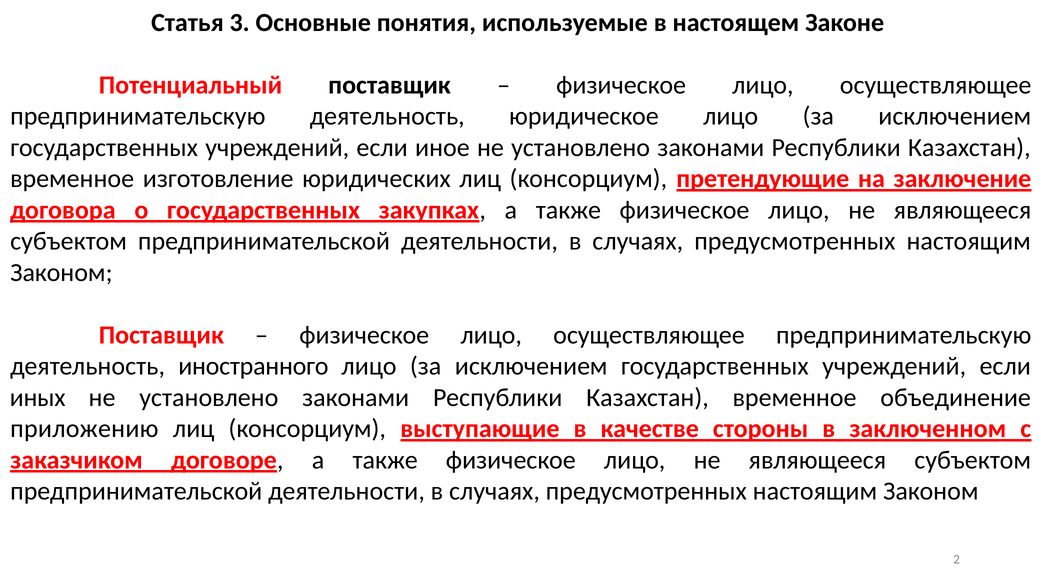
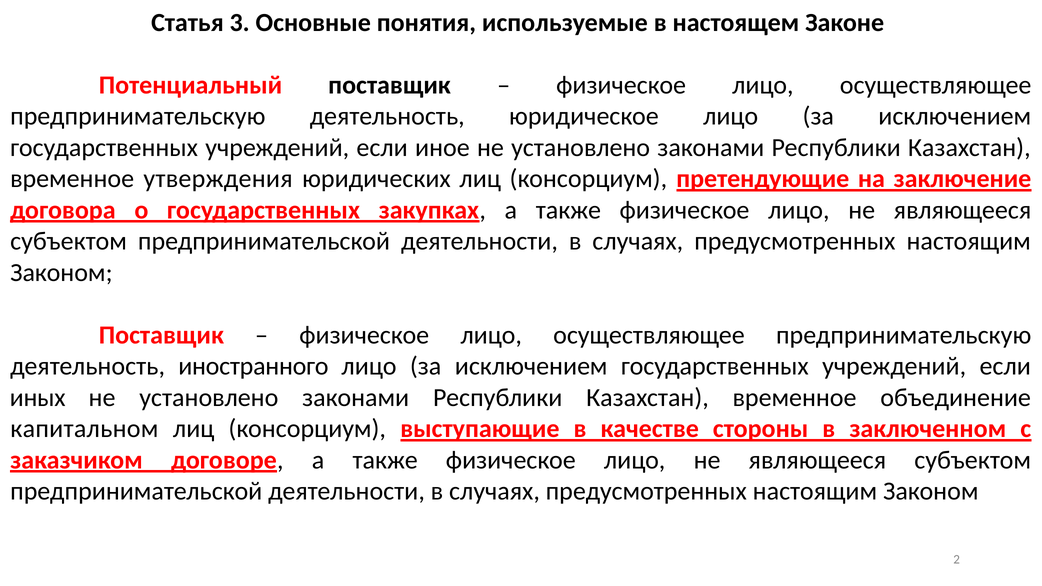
изготовление: изготовление -> утверждения (218, 179)
приложению: приложению -> капитальном (84, 429)
